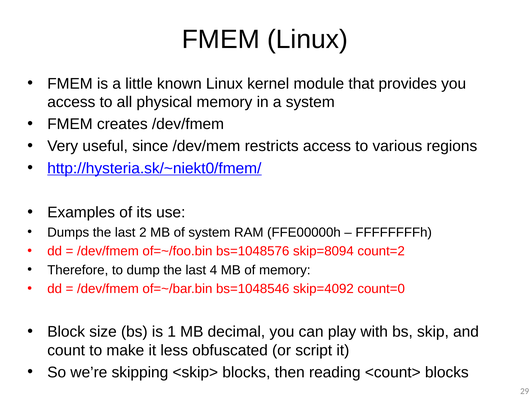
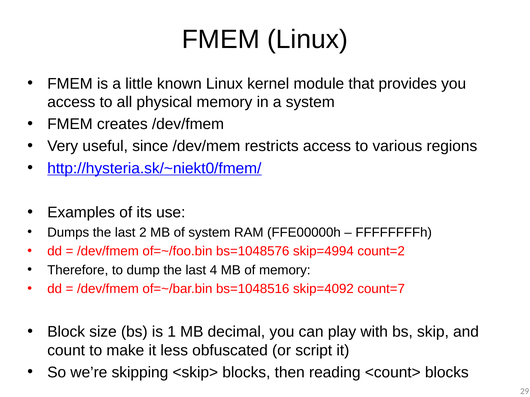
skip=8094: skip=8094 -> skip=4994 (323, 251)
bs=1048546: bs=1048546 -> bs=1048516 (253, 289)
count=0: count=0 -> count=7 (381, 289)
